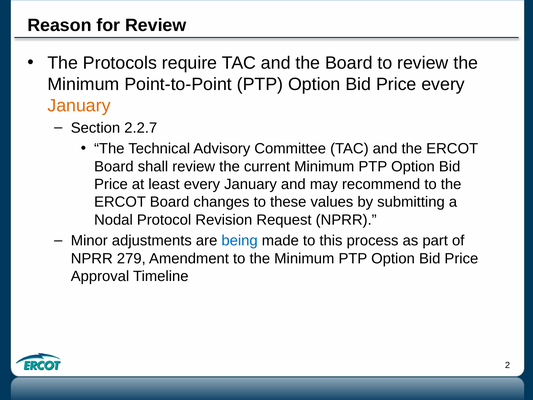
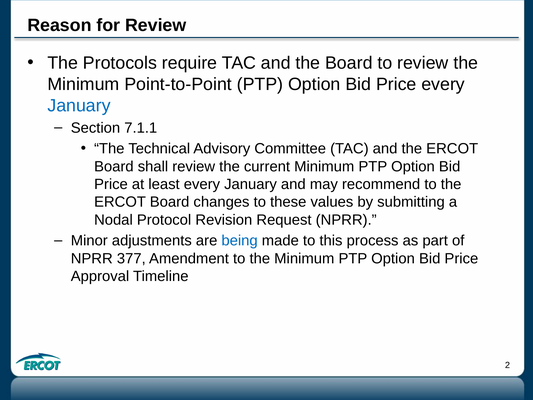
January colour: orange -> blue (79, 106)
2.2.7: 2.2.7 -> 7.1.1 (141, 128)
279: 279 -> 377 (131, 258)
